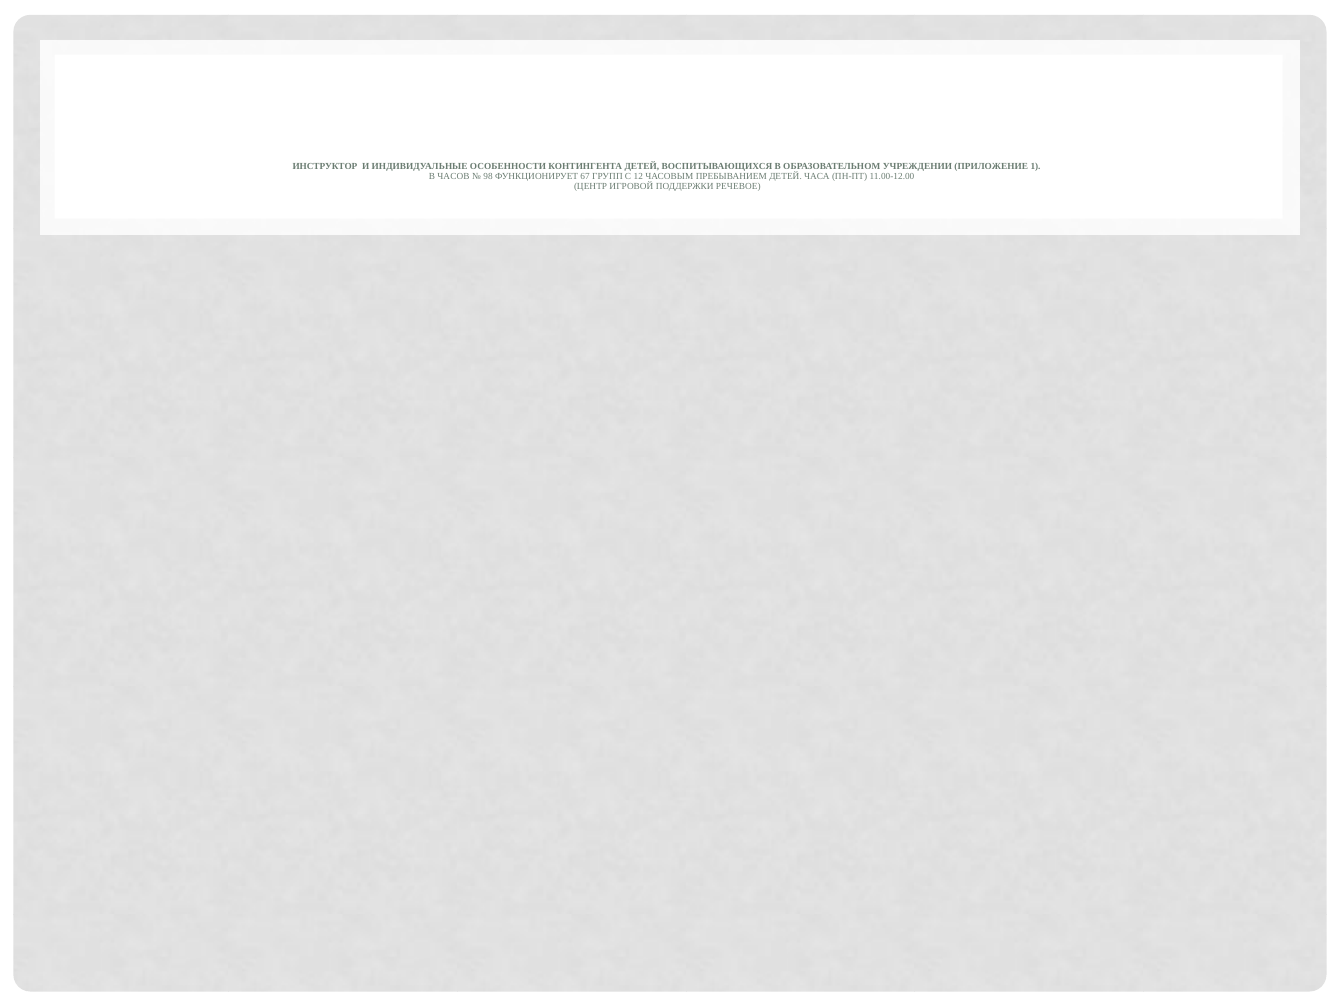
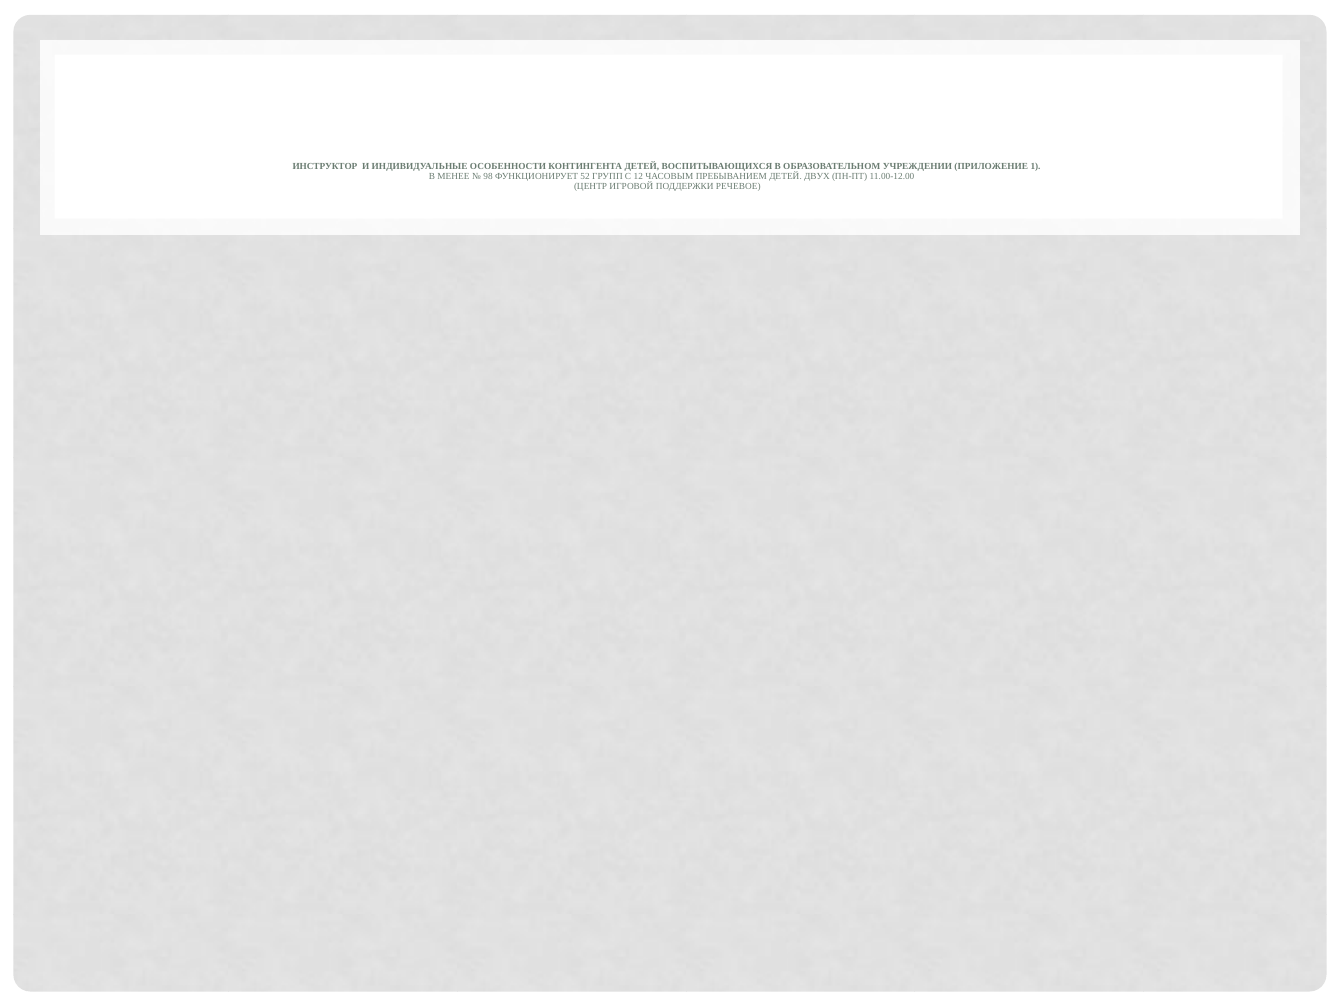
ЧАСОВ: ЧАСОВ -> МЕНЕЕ (453, 177)
67: 67 -> 52 (585, 177)
ЧАСА: ЧАСА -> ДВУХ (817, 177)
